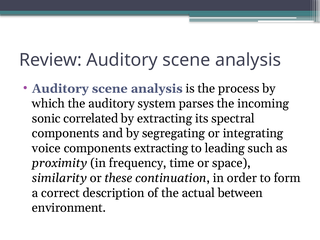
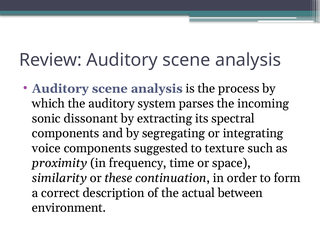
correlated: correlated -> dissonant (91, 118)
components extracting: extracting -> suggested (161, 148)
leading: leading -> texture (225, 148)
